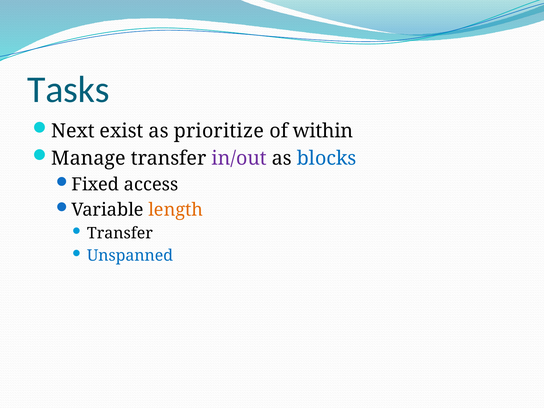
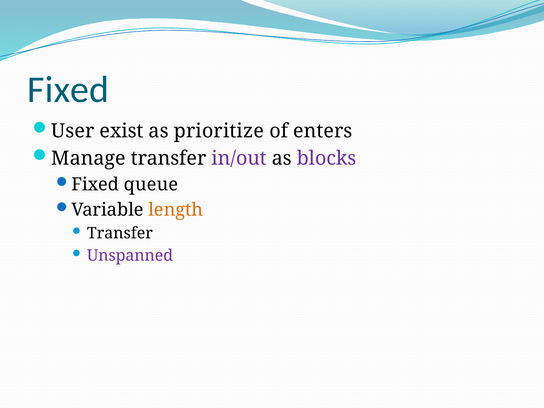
Tasks: Tasks -> Fixed (68, 90)
Next: Next -> User (73, 131)
within: within -> enters (323, 131)
blocks colour: blue -> purple (327, 158)
access: access -> queue (151, 185)
Unspanned colour: blue -> purple (130, 256)
